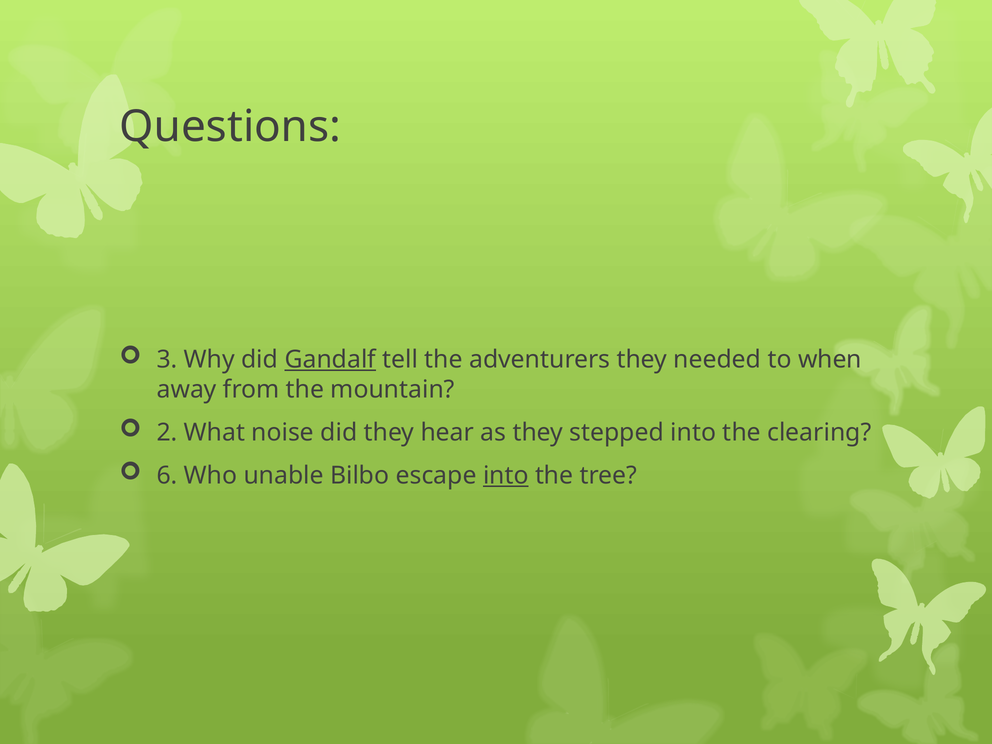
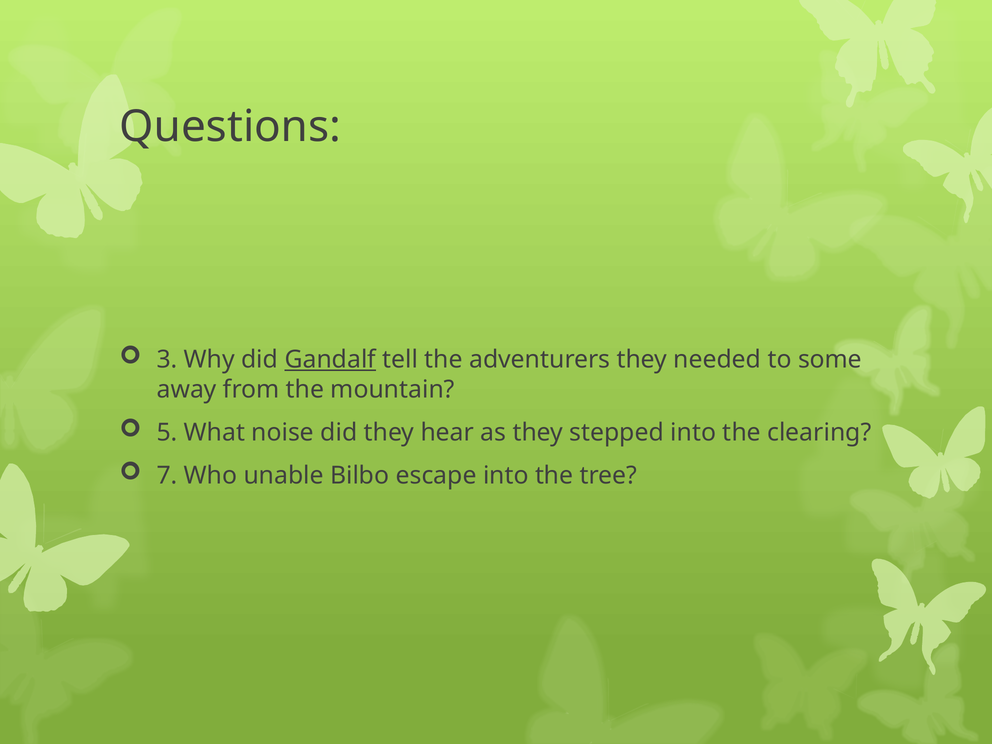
when: when -> some (830, 360)
2: 2 -> 5 (167, 432)
6: 6 -> 7 (167, 475)
into underline: present -> none (506, 475)
